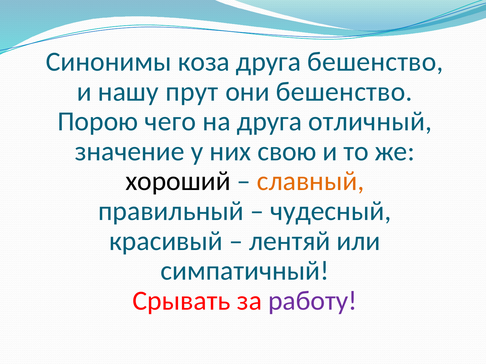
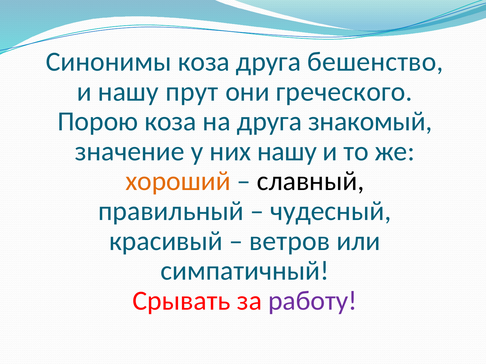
они бешенство: бешенство -> греческого (344, 92)
Порою чего: чего -> коза (170, 122)
отличный: отличный -> знакомый (370, 122)
них свою: свою -> нашу (287, 152)
хороший colour: black -> orange (178, 181)
славный colour: orange -> black (311, 181)
лентяй: лентяй -> ветров (290, 241)
